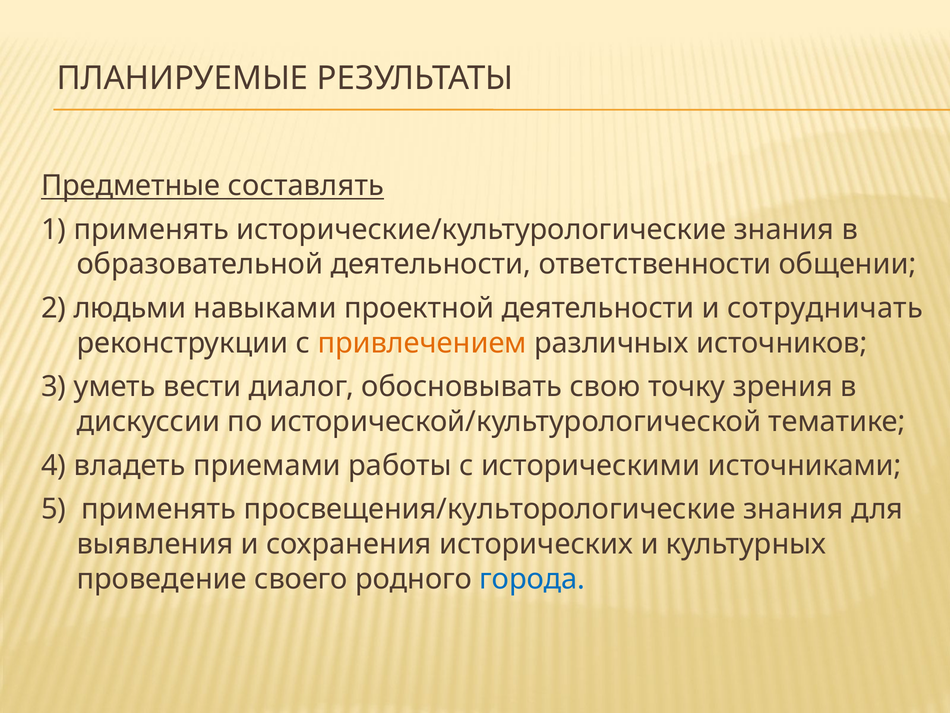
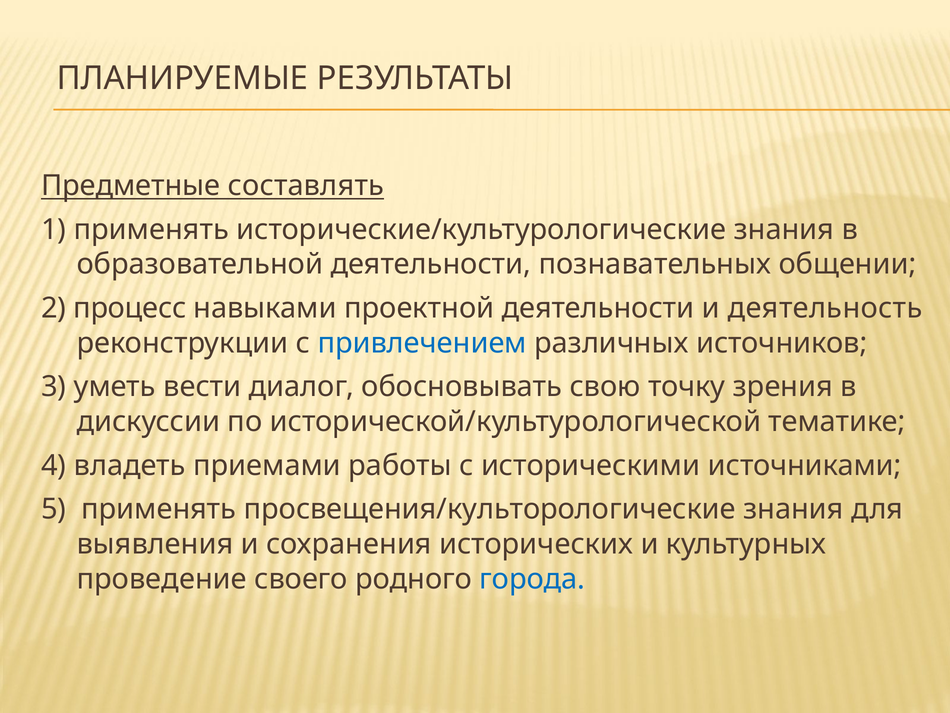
ответственности: ответственности -> познавательных (655, 264)
людьми: людьми -> процесс (130, 308)
сотрудничать: сотрудничать -> деятельность (825, 308)
привлечением colour: orange -> blue (422, 343)
